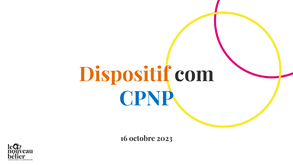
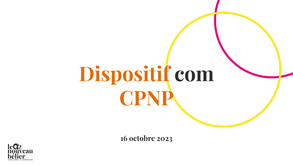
CPNP colour: blue -> orange (147, 99)
